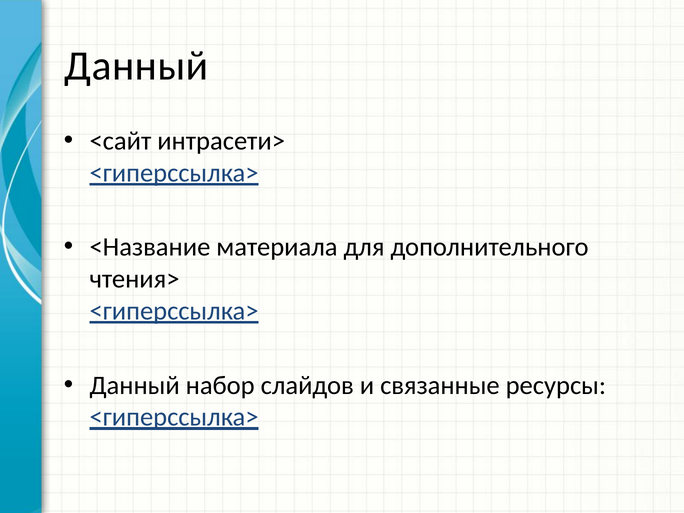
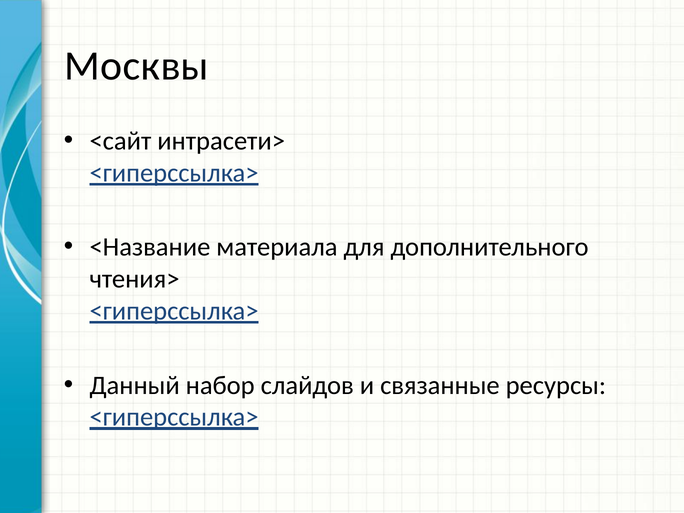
Данный: Данный -> Москвы (137, 66)
